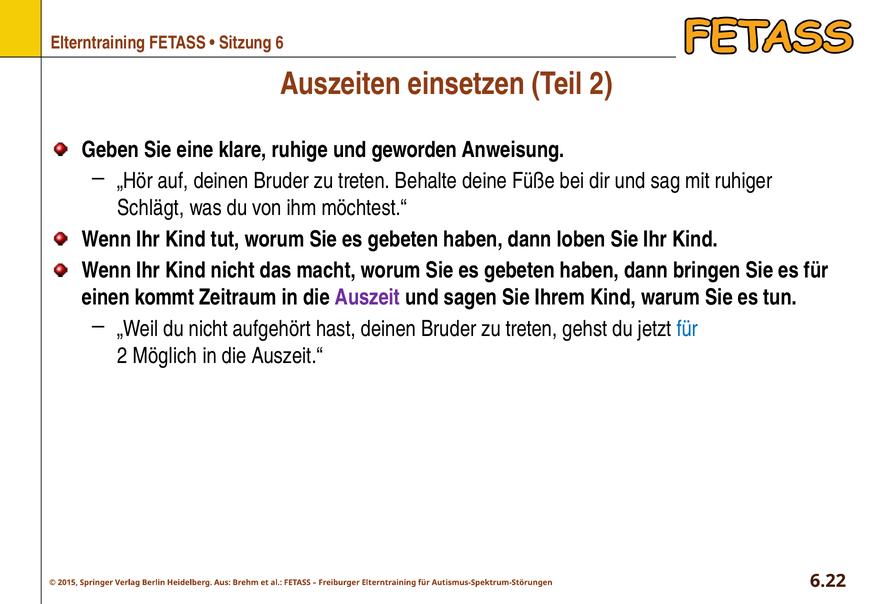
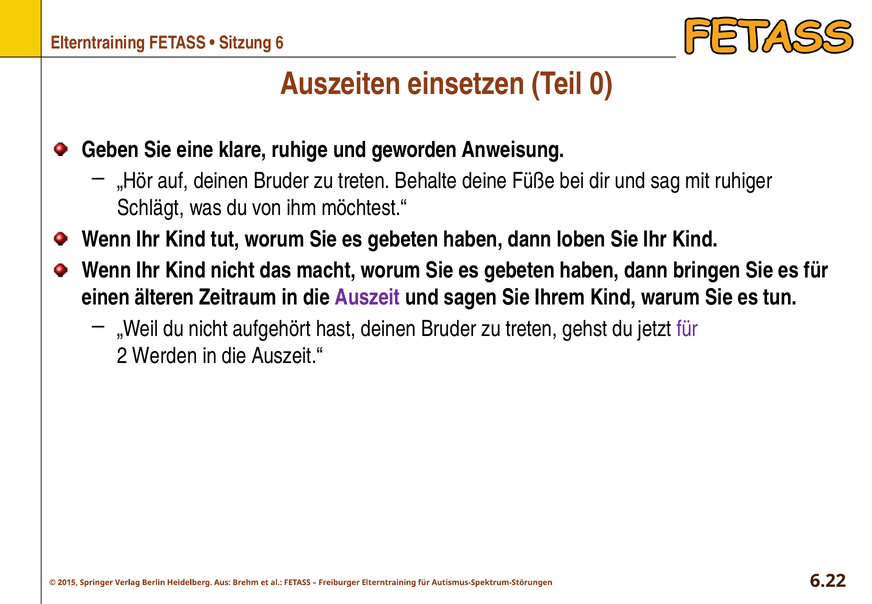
Teil 2: 2 -> 0 (601, 84)
kommt: kommt -> älteren (164, 297)
für colour: blue -> purple (687, 329)
Möglich: Möglich -> Werden (165, 355)
